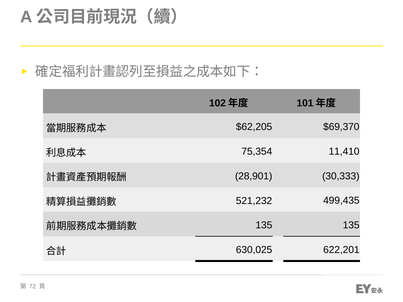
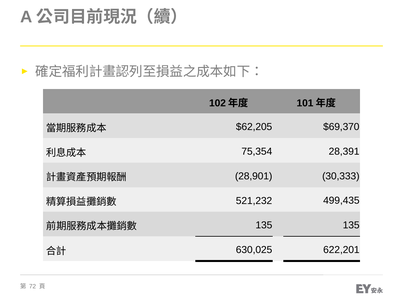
11,410: 11,410 -> 28,391 (344, 152)
